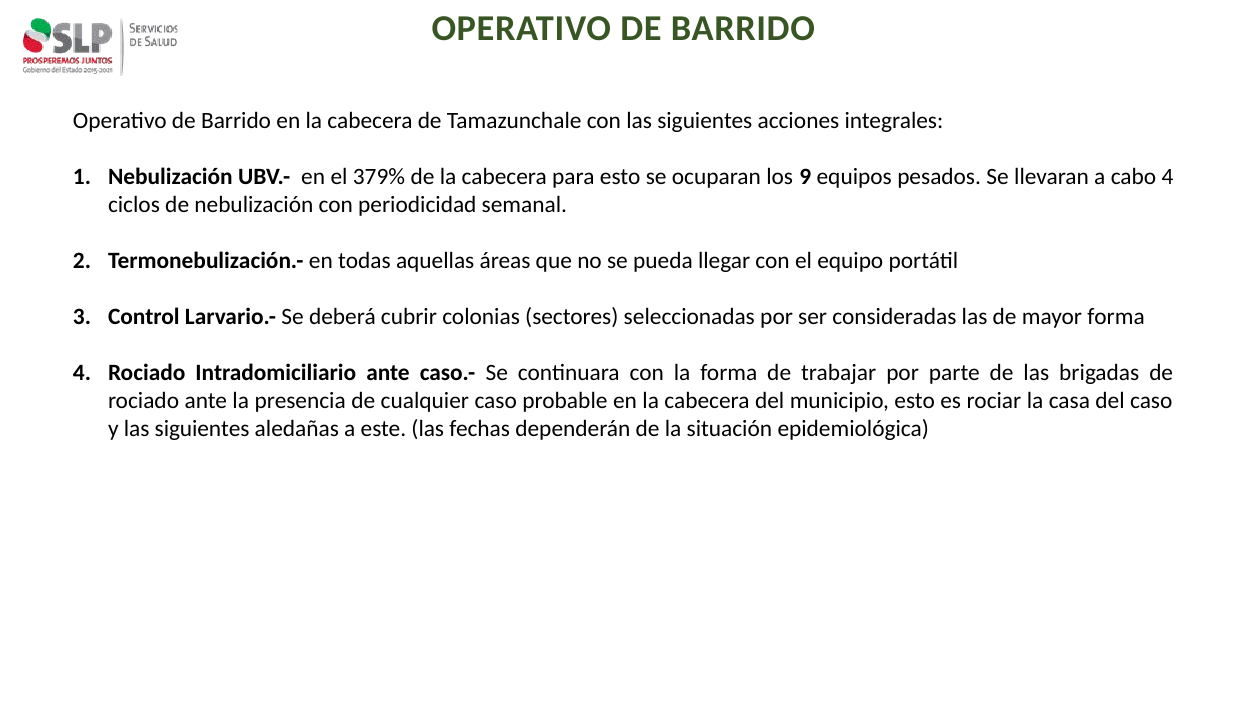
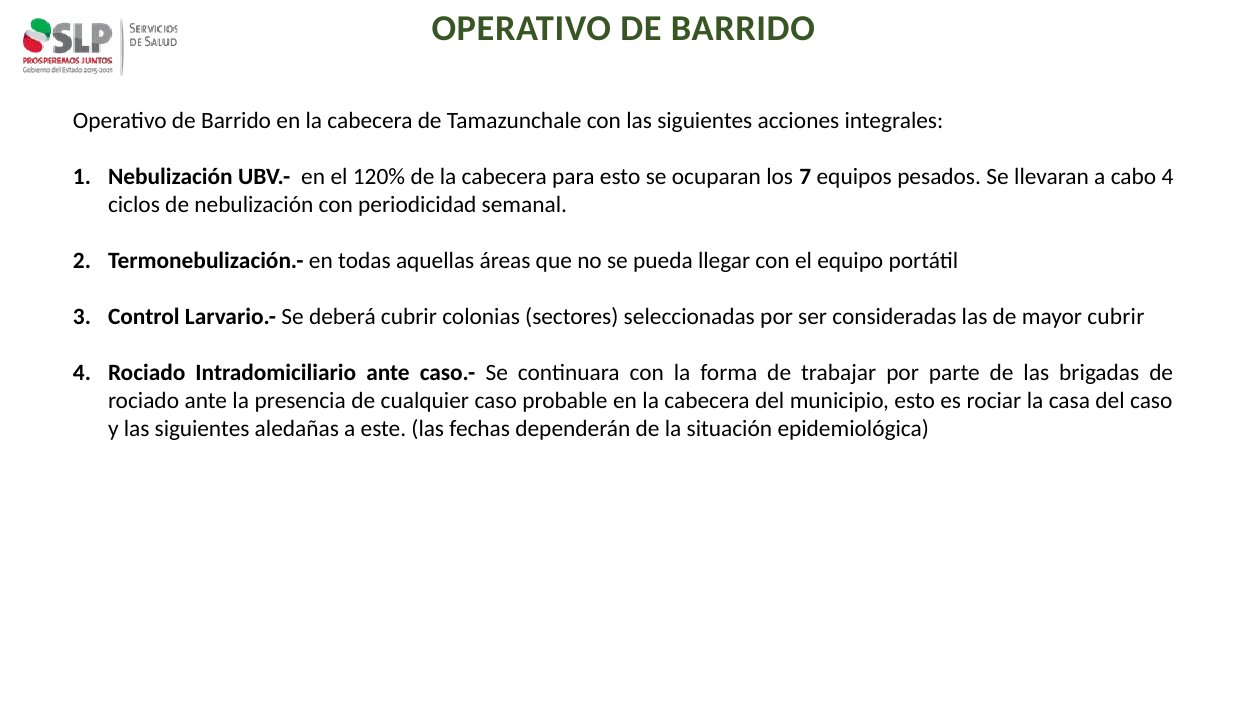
379%: 379% -> 120% (379, 177)
9: 9 -> 7 (805, 177)
mayor forma: forma -> cubrir (1116, 317)
